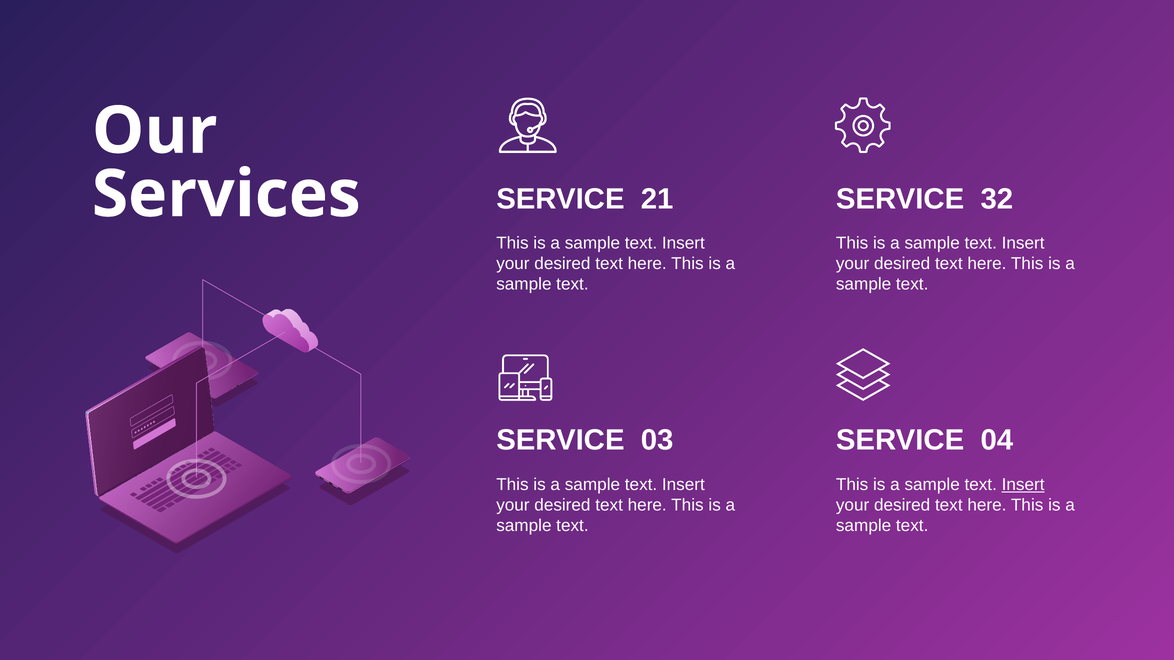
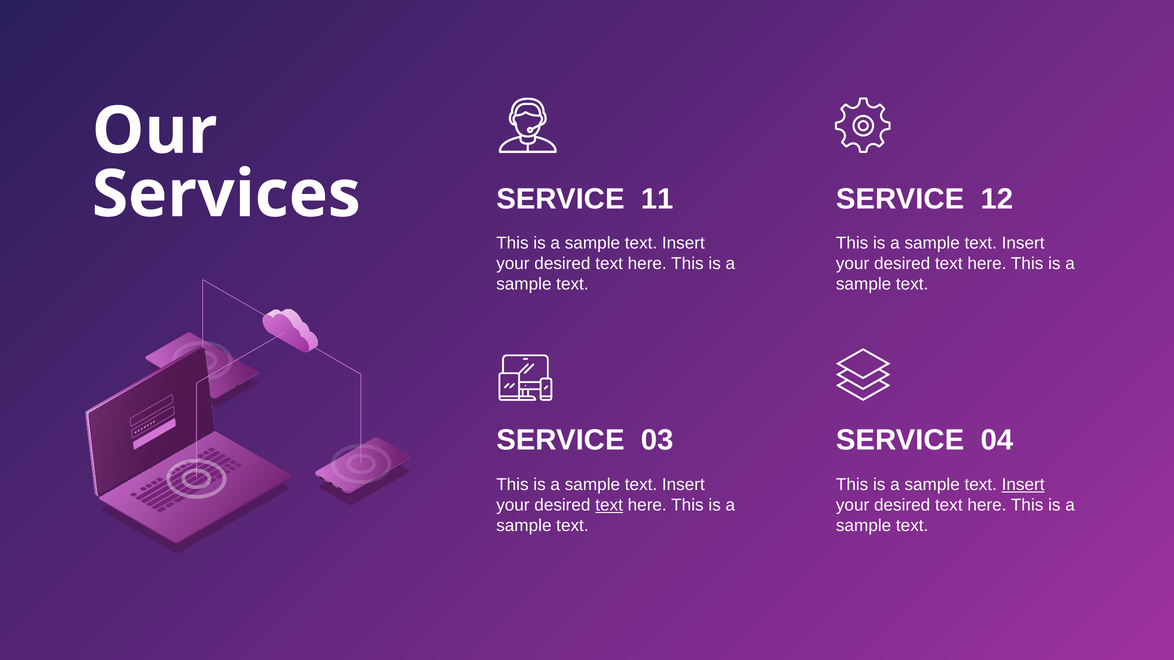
21: 21 -> 11 (657, 199)
32: 32 -> 12 (997, 199)
text underline: none -> present (609, 505)
